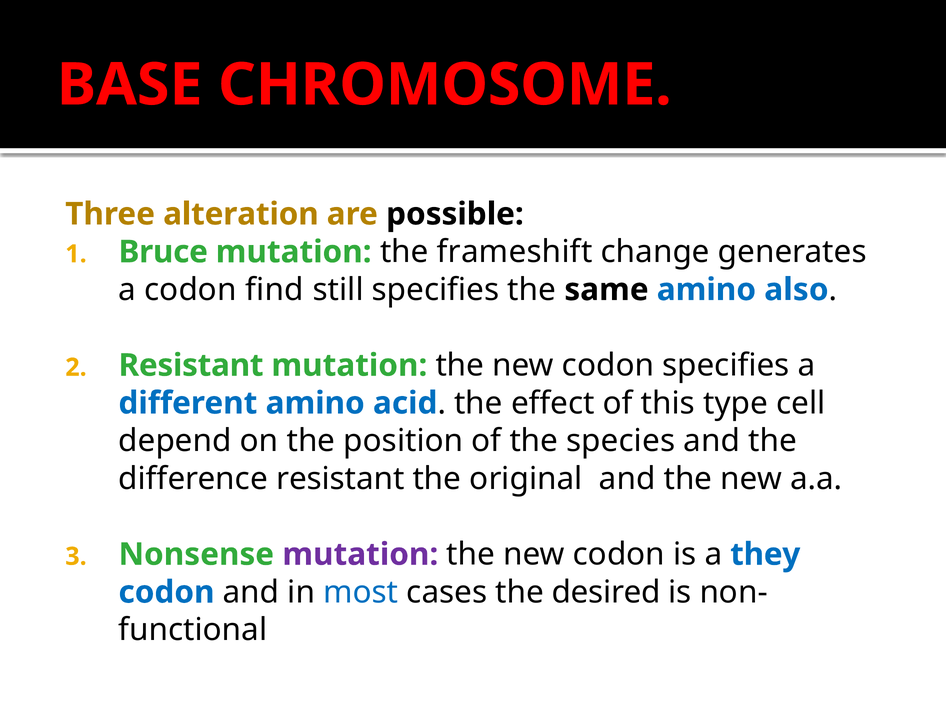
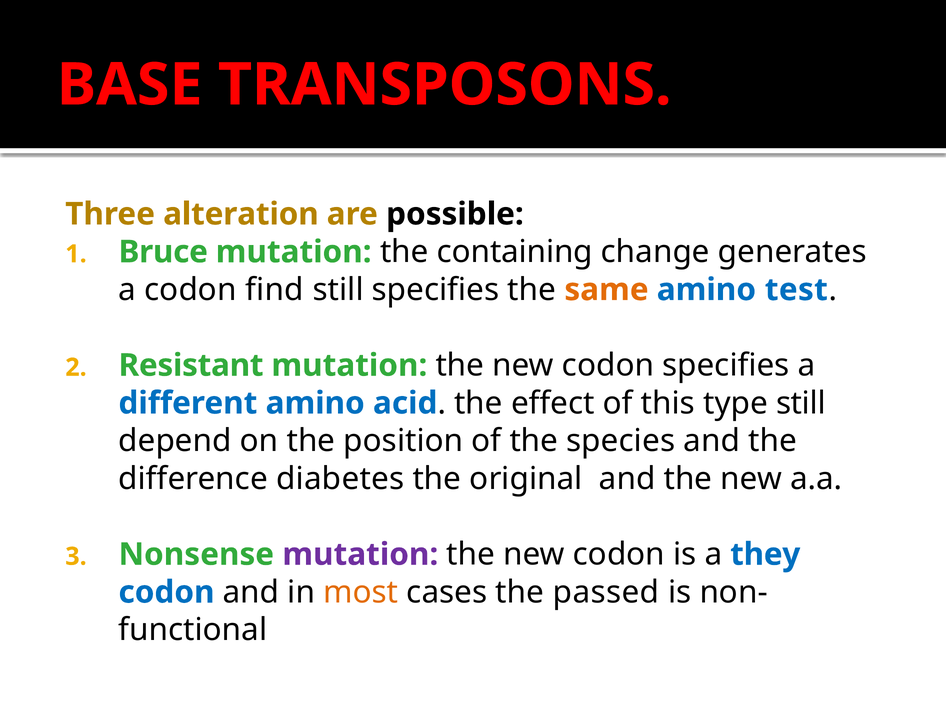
CHROMOSOME: CHROMOSOME -> TRANSPOSONS (445, 85)
frameshift: frameshift -> containing (515, 252)
same colour: black -> orange (606, 290)
also: also -> test (796, 290)
type cell: cell -> still (801, 403)
difference resistant: resistant -> diabetes (340, 479)
most colour: blue -> orange (361, 593)
desired: desired -> passed (606, 593)
